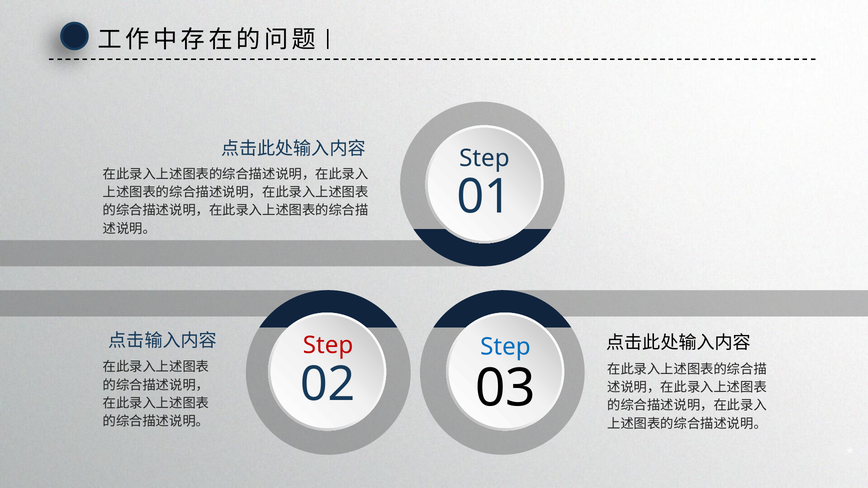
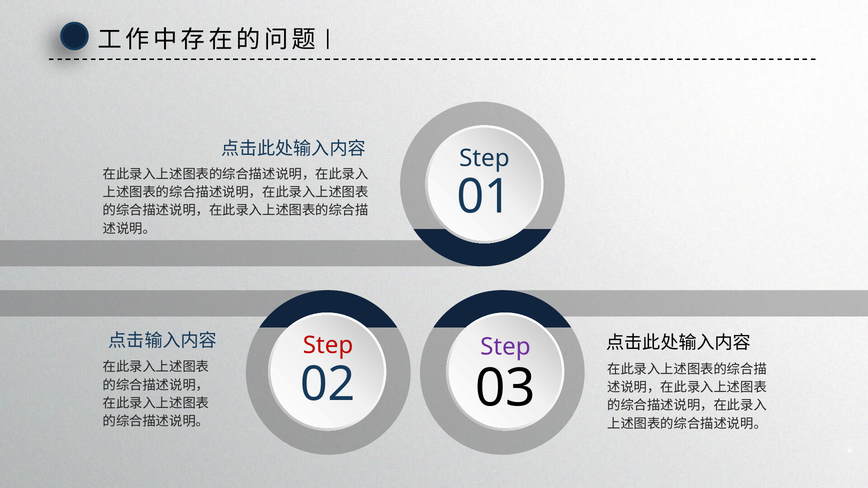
Step colour: blue -> purple (505, 347)
